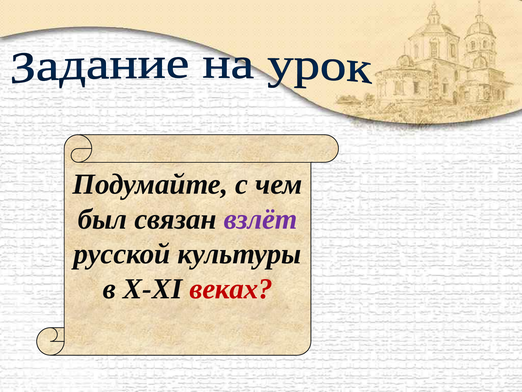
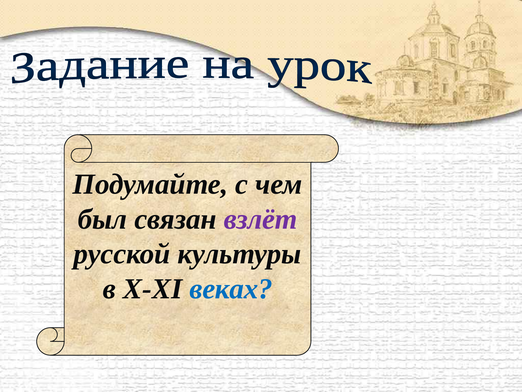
веках colour: red -> blue (231, 288)
